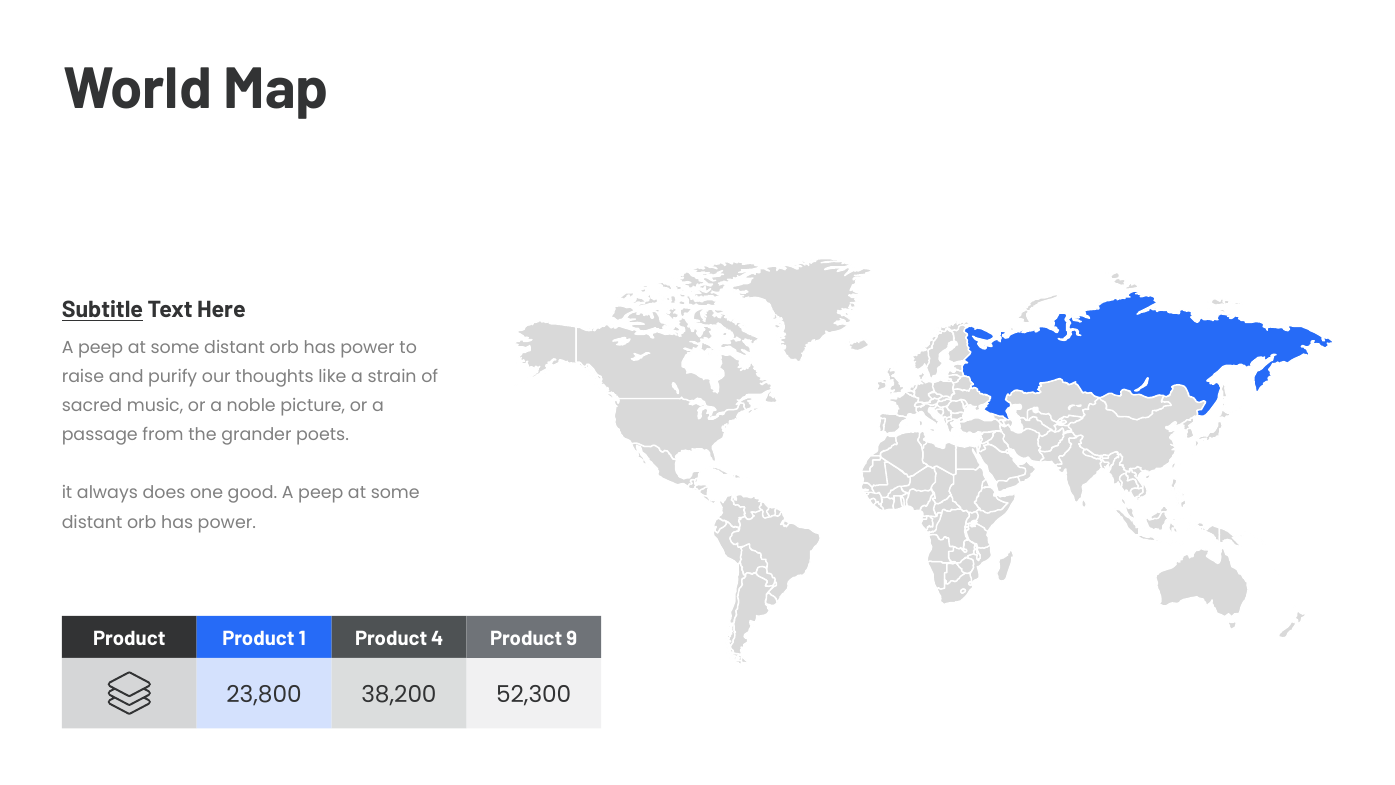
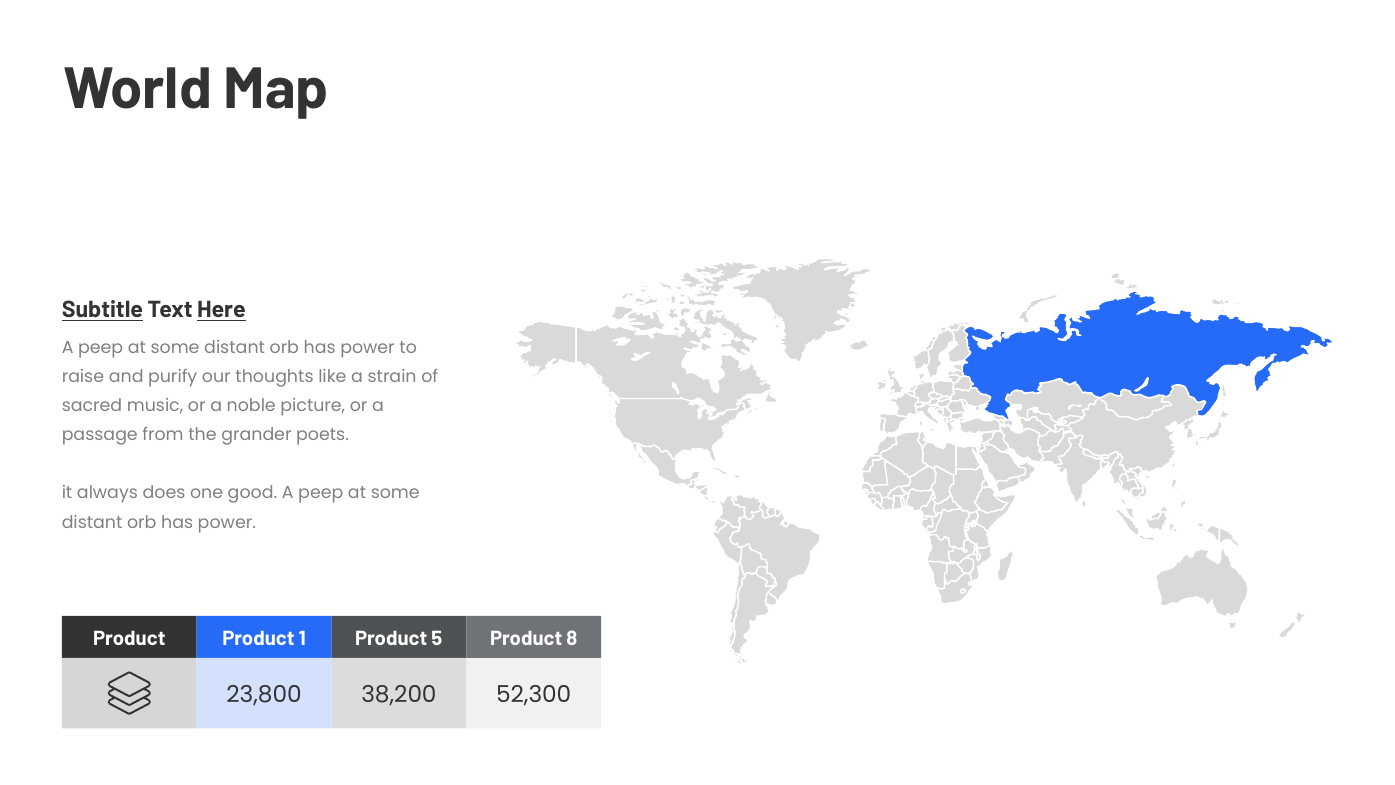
Here underline: none -> present (221, 310)
4: 4 -> 5 (437, 638)
9: 9 -> 8 (572, 638)
